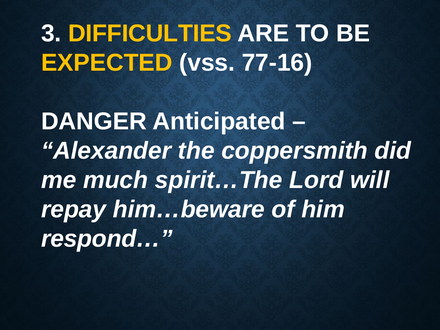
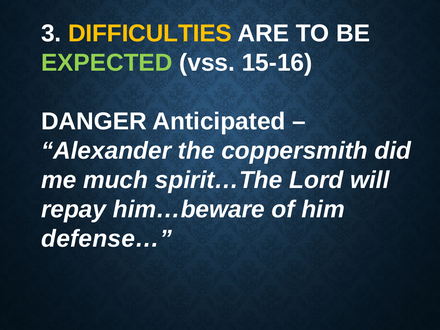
EXPECTED colour: yellow -> light green (107, 63)
77-16: 77-16 -> 15-16 (277, 63)
respond…: respond… -> defense… (107, 239)
